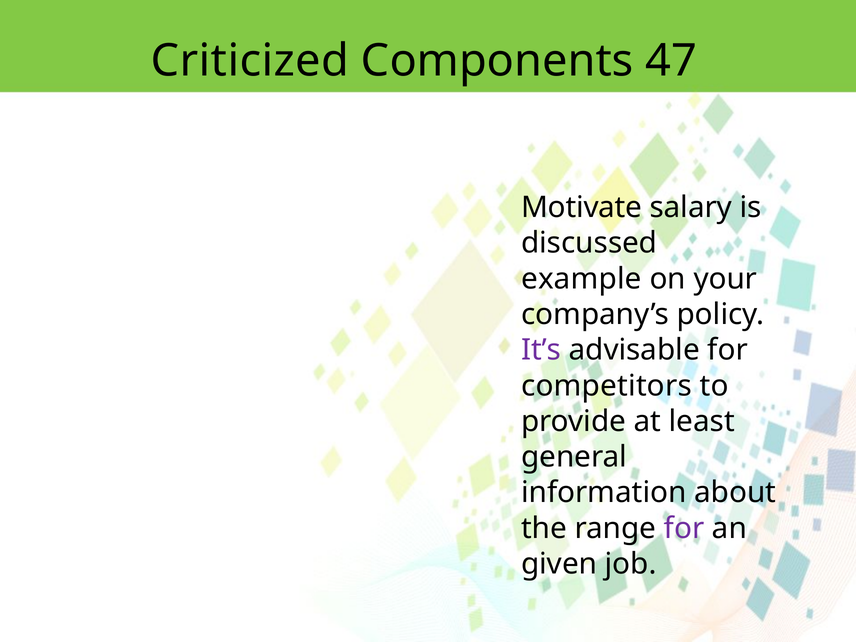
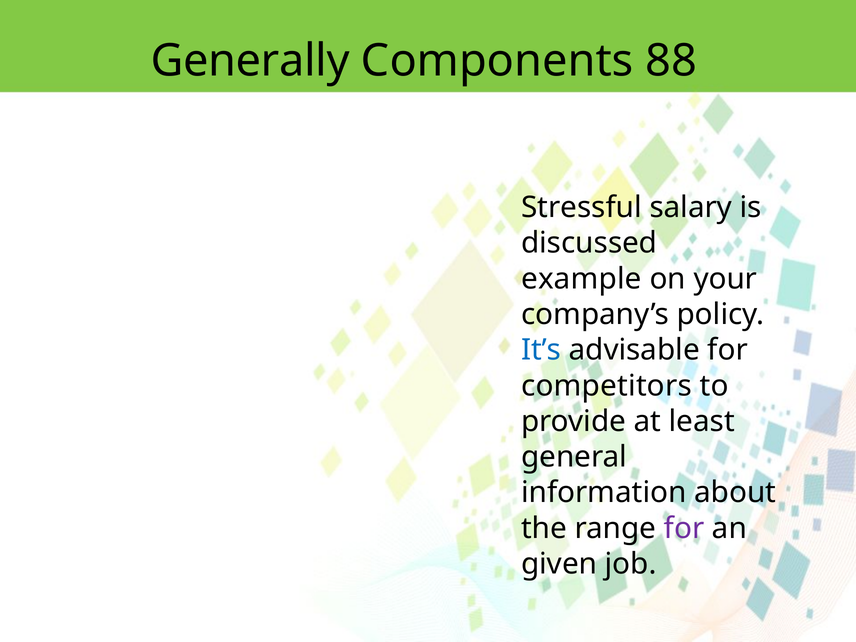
Criticized: Criticized -> Generally (250, 61)
47: 47 -> 88 (671, 61)
Motivate: Motivate -> Stressful (581, 207)
It’s colour: purple -> blue (541, 350)
